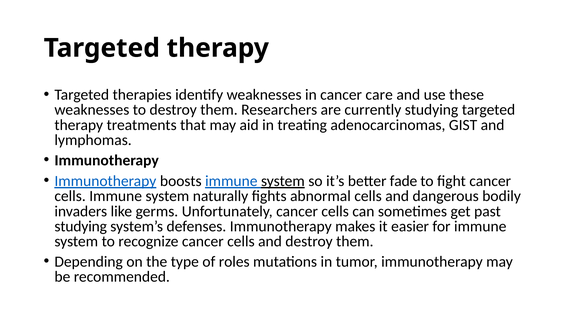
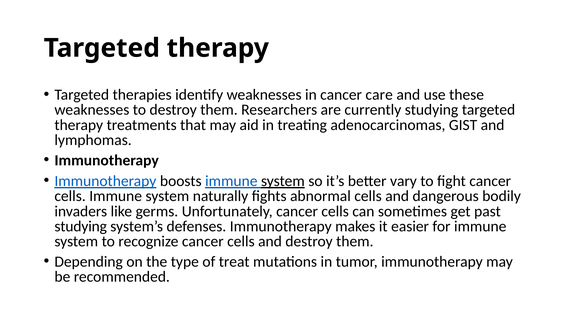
fade: fade -> vary (403, 181)
roles: roles -> treat (234, 262)
